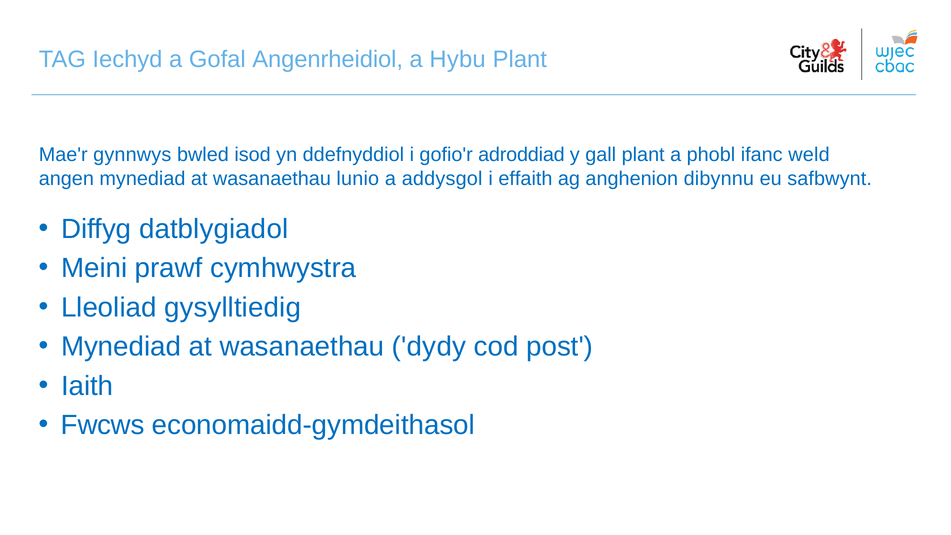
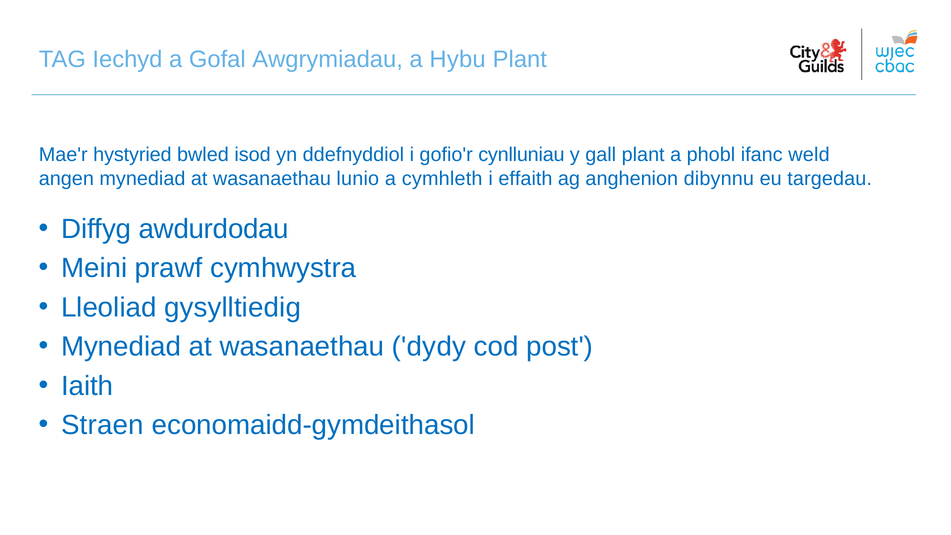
Angenrheidiol: Angenrheidiol -> Awgrymiadau (328, 59)
gynnwys: gynnwys -> hystyried (132, 155)
adroddiad: adroddiad -> cynlluniau (521, 155)
addysgol: addysgol -> cymhleth (442, 178)
safbwynt: safbwynt -> targedau (830, 178)
datblygiadol: datblygiadol -> awdurdodau (214, 229)
Fwcws: Fwcws -> Straen (103, 425)
